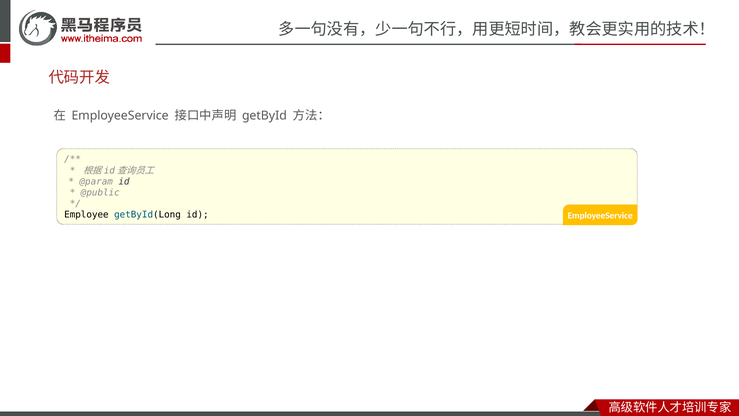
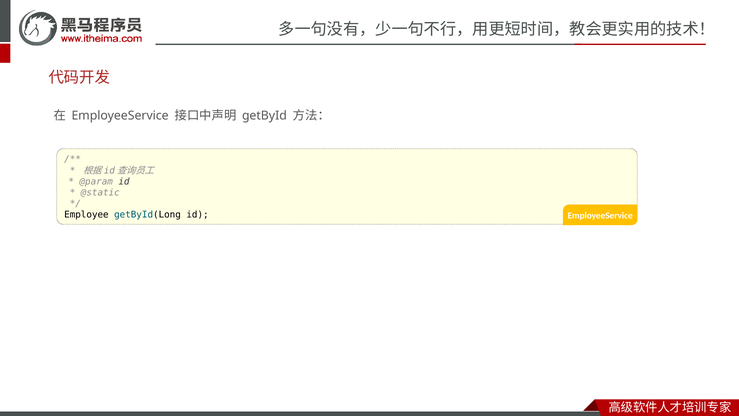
@public: @public -> @static (100, 193)
